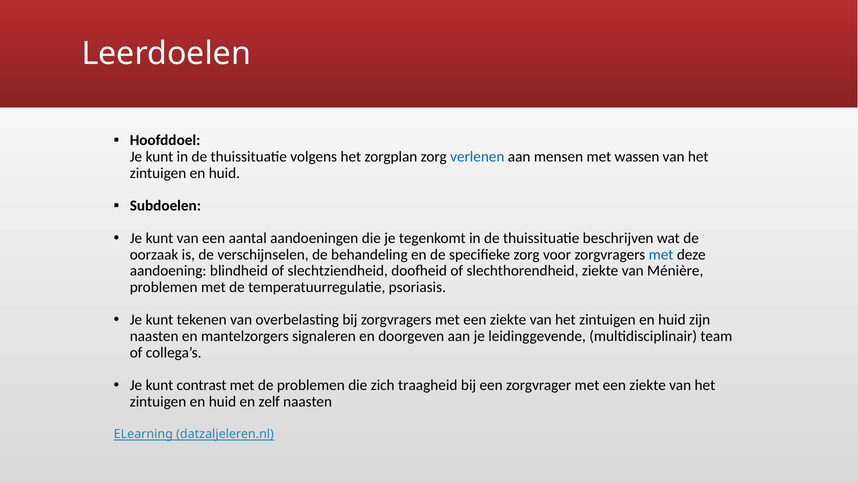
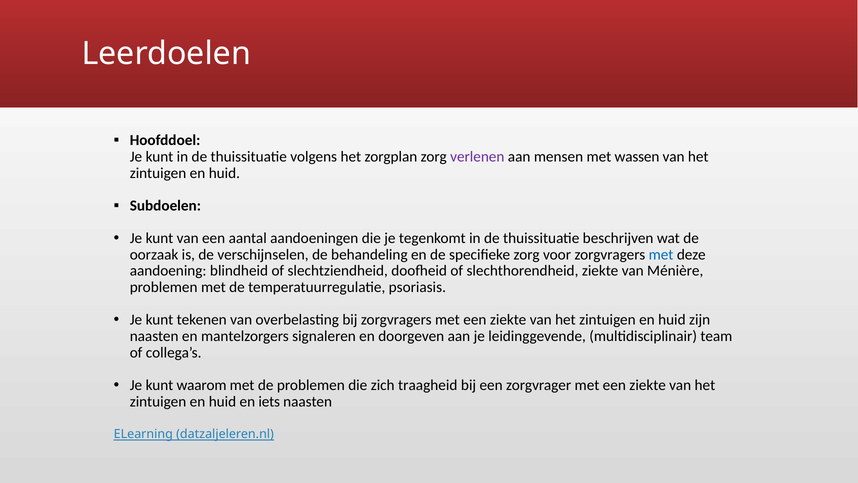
verlenen colour: blue -> purple (477, 156)
contrast: contrast -> waarom (202, 385)
zelf: zelf -> iets (269, 401)
